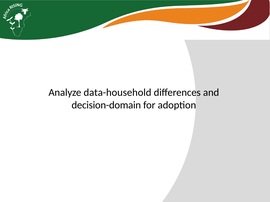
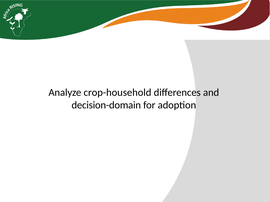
data-household: data-household -> crop-household (117, 93)
